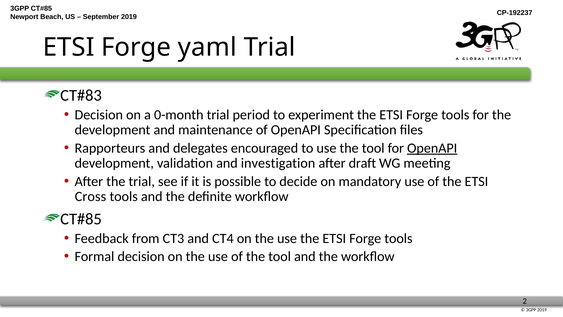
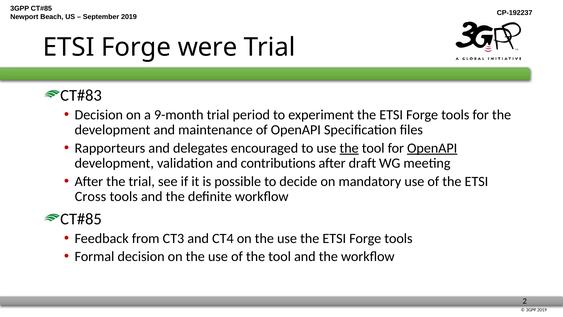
yaml: yaml -> were (208, 47)
0-month: 0-month -> 9-month (179, 115)
the underline: none -> present (349, 148)
investigation: investigation -> contributions (278, 163)
